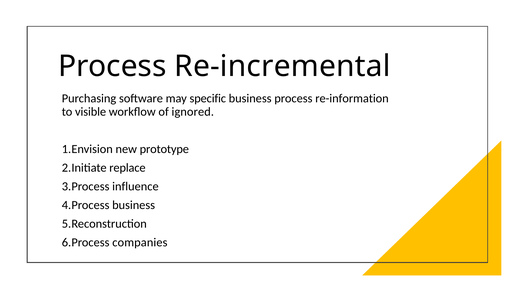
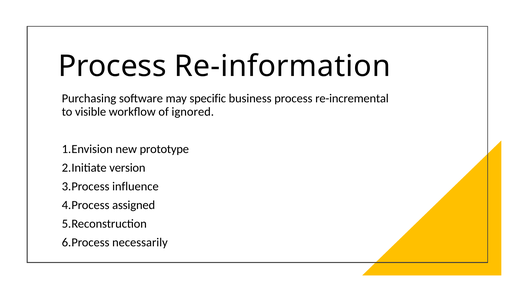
Re-incremental: Re-incremental -> Re-information (282, 66)
re-information: re-information -> re-incremental (352, 99)
replace: replace -> version (127, 168)
business: business -> assigned (134, 205)
companies: companies -> necessarily (140, 243)
